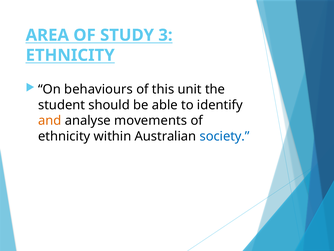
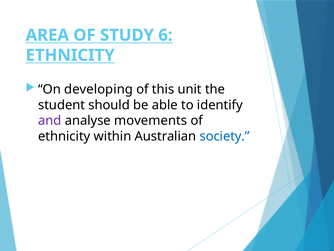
3: 3 -> 6 (165, 35)
behaviours: behaviours -> developing (99, 89)
and colour: orange -> purple (50, 120)
